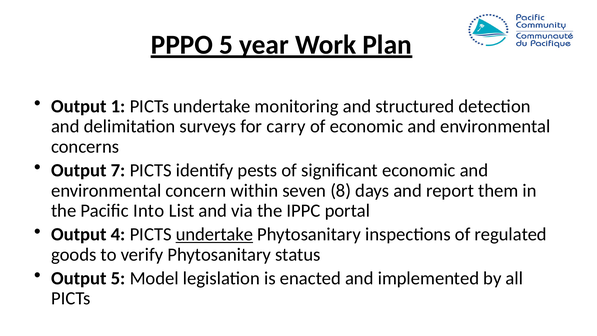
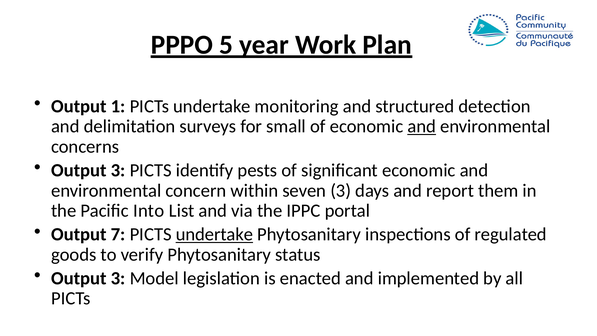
carry: carry -> small (286, 126)
and underline: none -> present (422, 126)
7: 7 -> 3 (118, 170)
seven 8: 8 -> 3 (341, 190)
4: 4 -> 7 (118, 234)
5: 5 -> 3 (118, 278)
